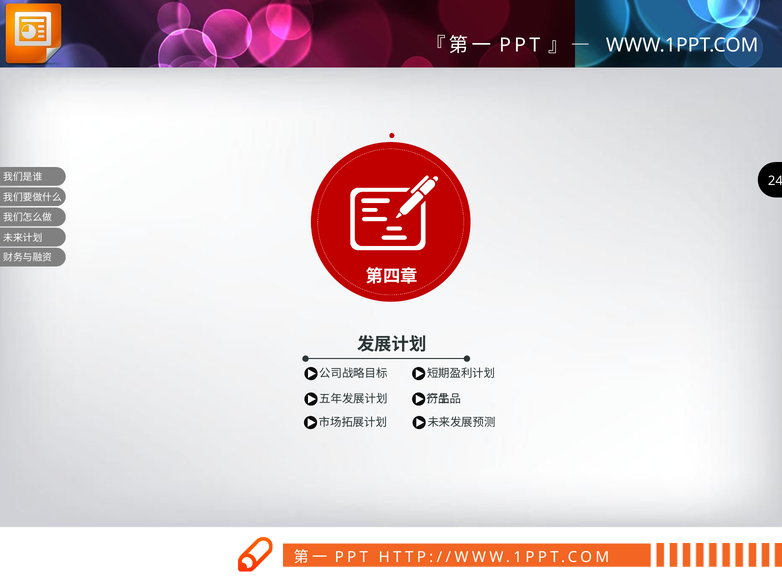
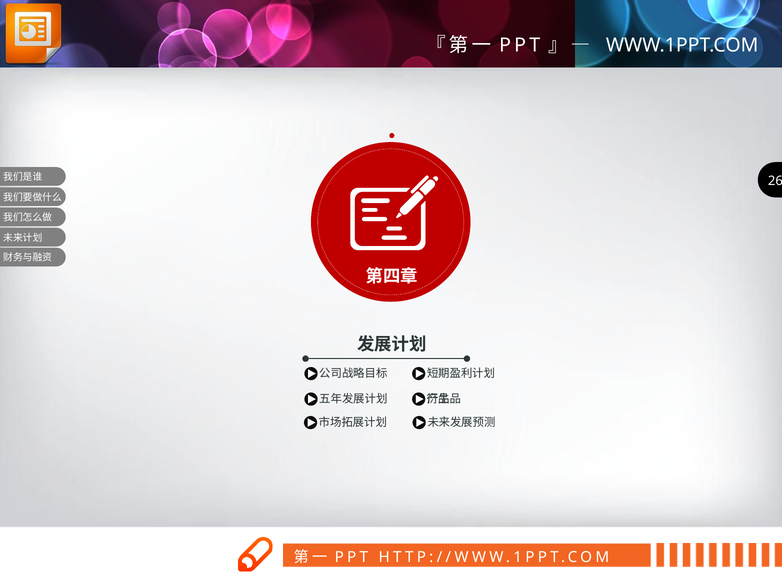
24: 24 -> 26 (775, 181)
